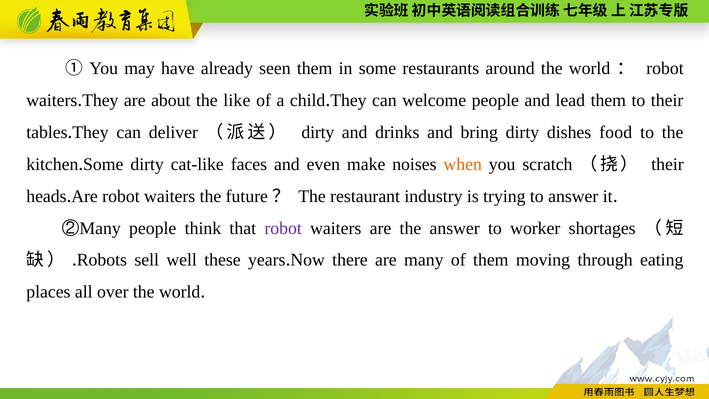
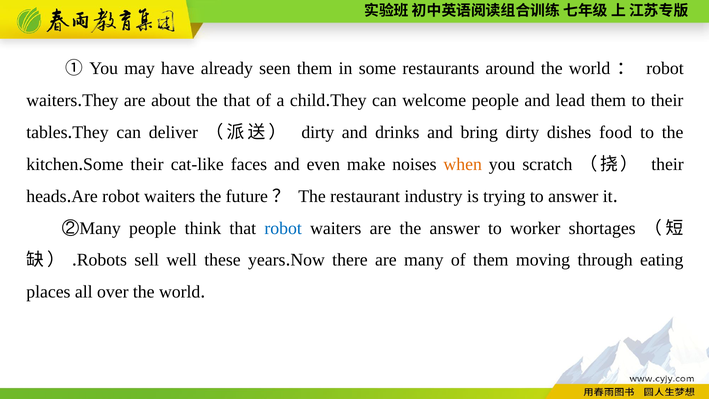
the like: like -> that (237, 100)
Some dirty: dirty -> their (147, 164)
robot colour: purple -> blue (283, 228)
